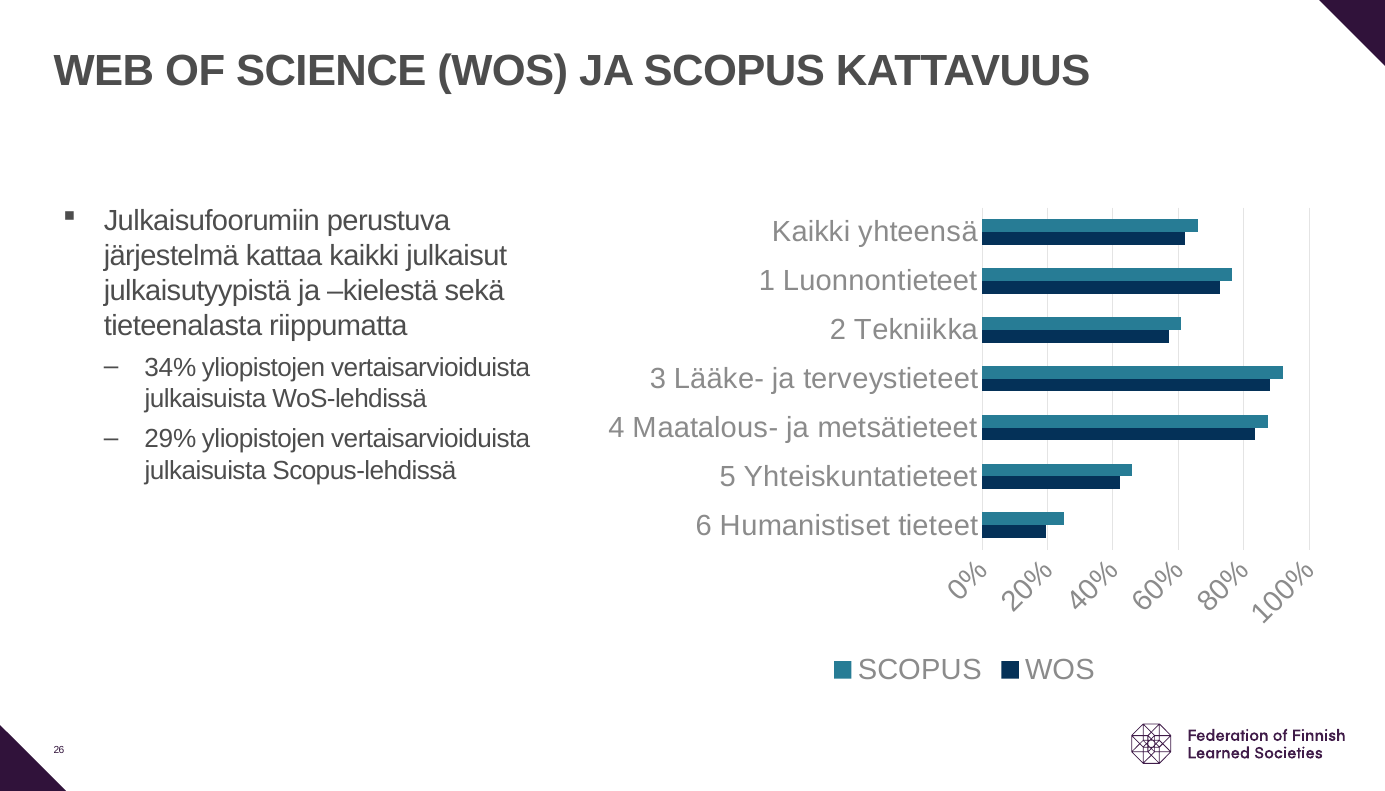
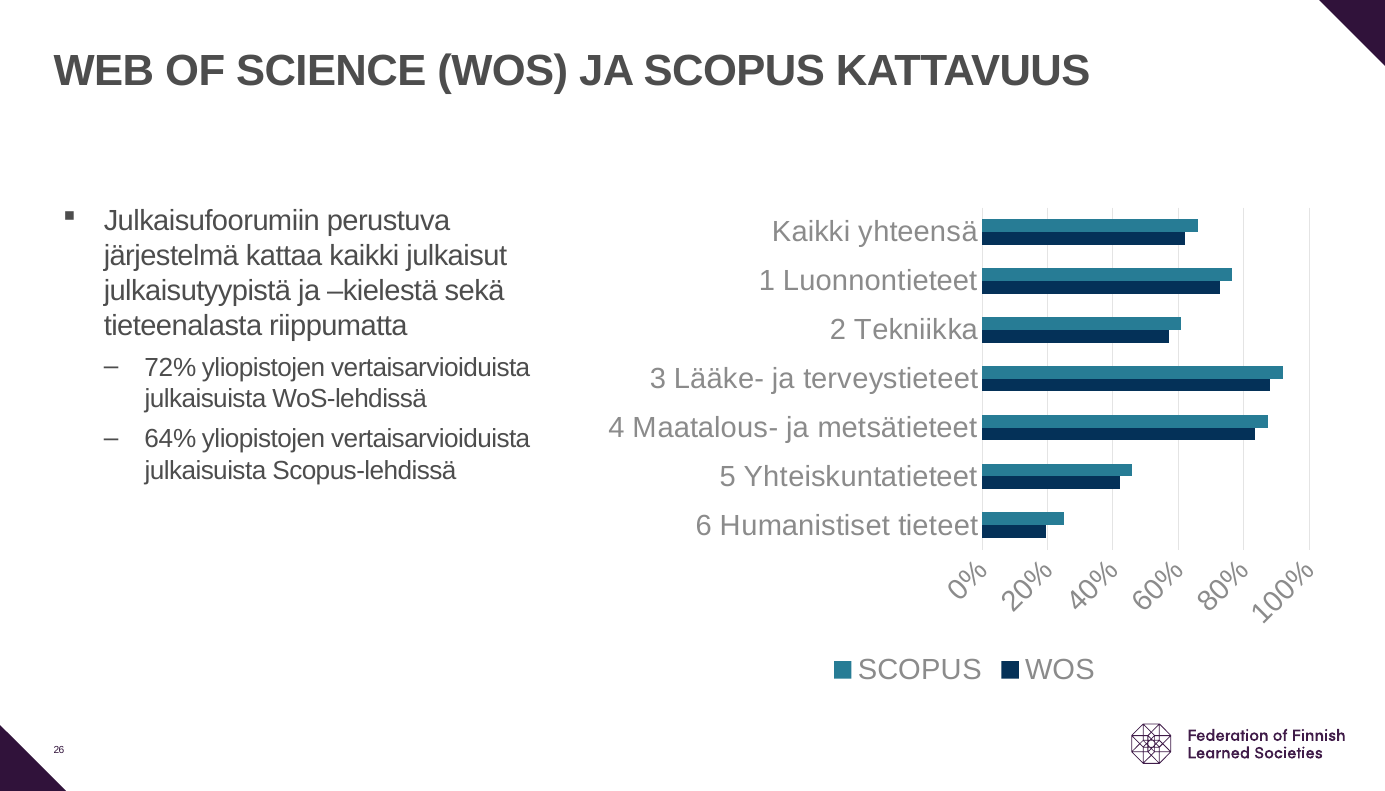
34%: 34% -> 72% (170, 368)
29%: 29% -> 64% (170, 439)
